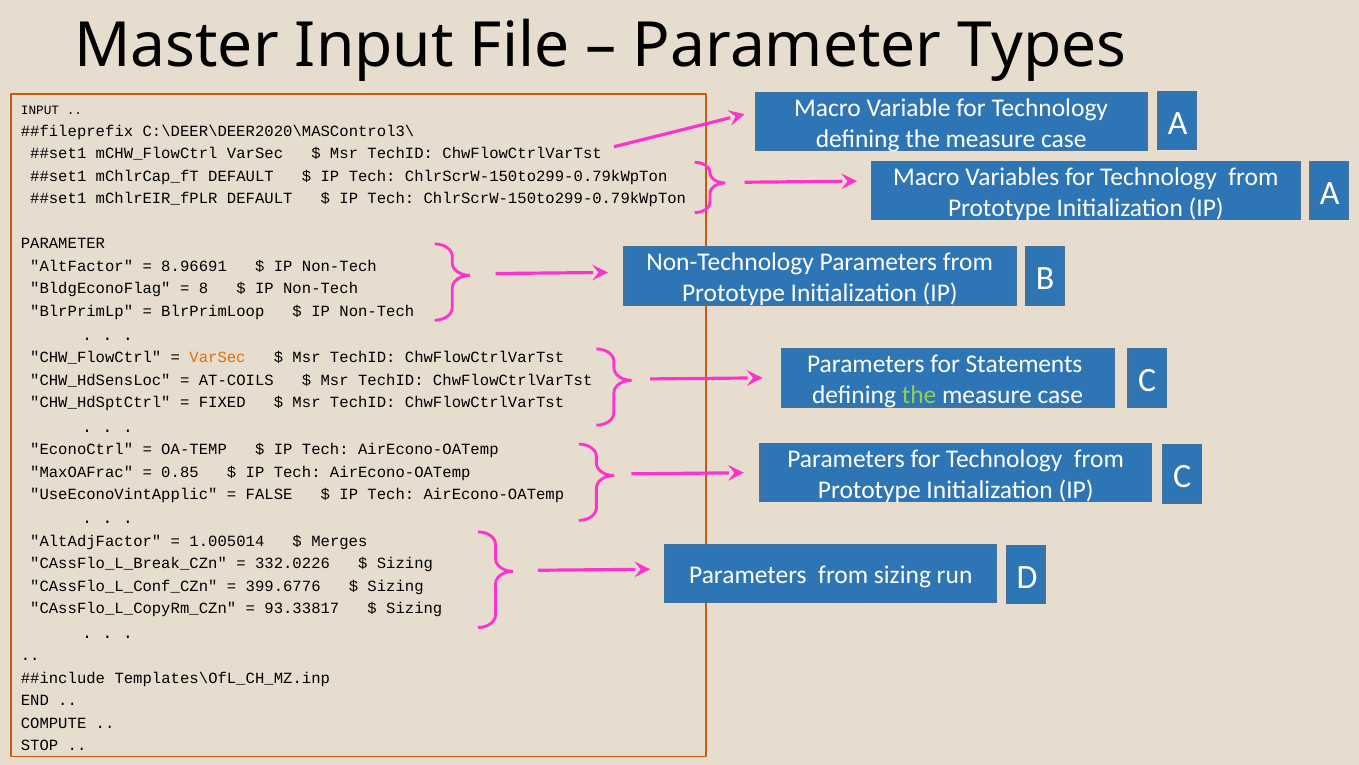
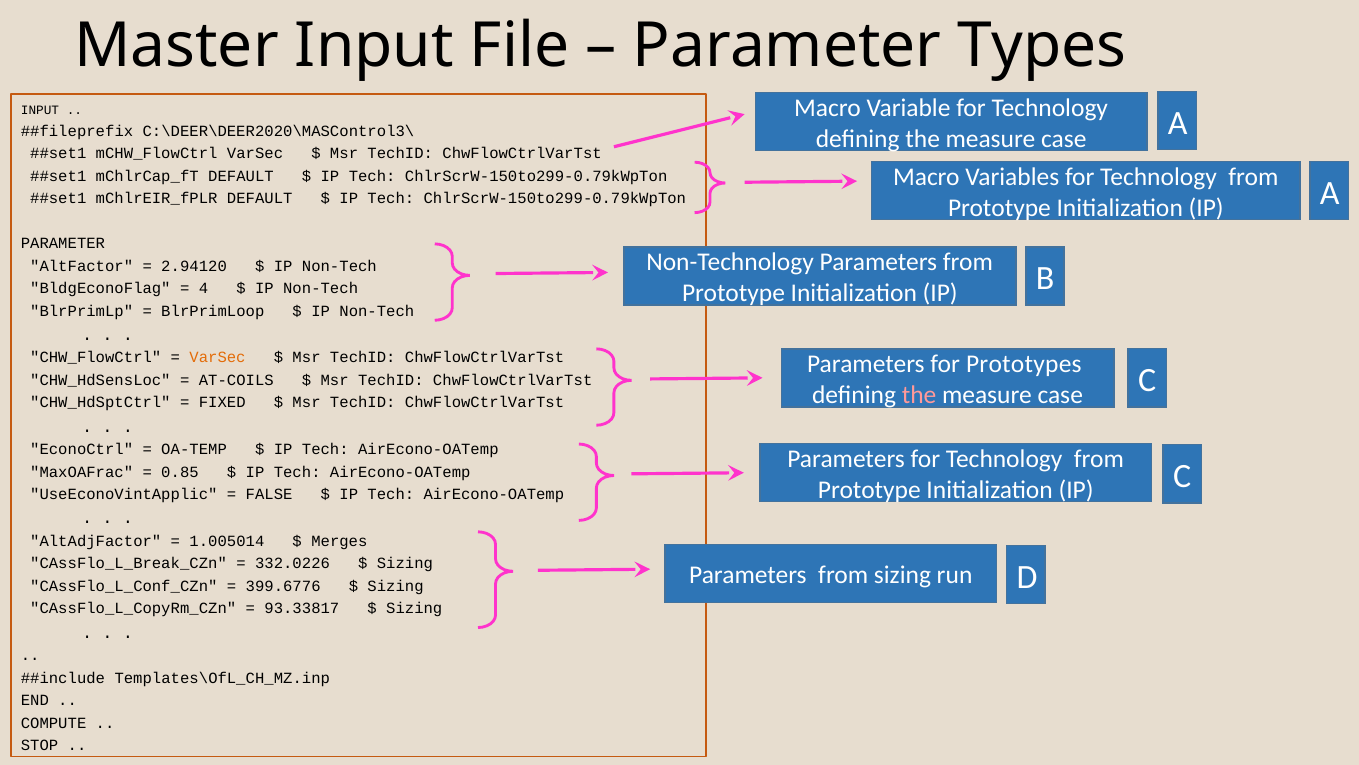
8.96691: 8.96691 -> 2.94120 (194, 266)
8: 8 -> 4 (203, 288)
Statements: Statements -> Prototypes (1024, 364)
the colour: light green -> pink (919, 395)
